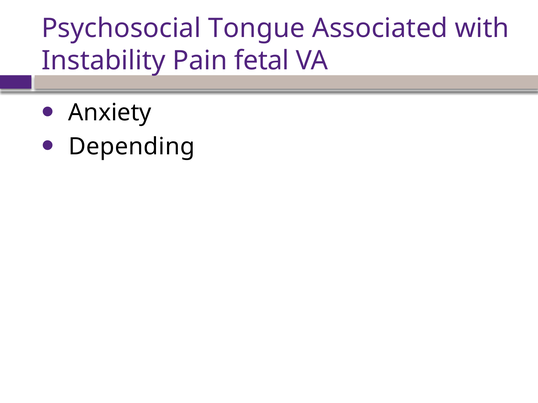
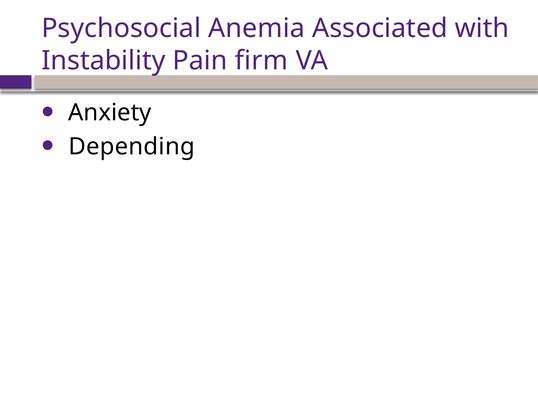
Tongue: Tongue -> Anemia (257, 28)
fetal: fetal -> firm (261, 61)
